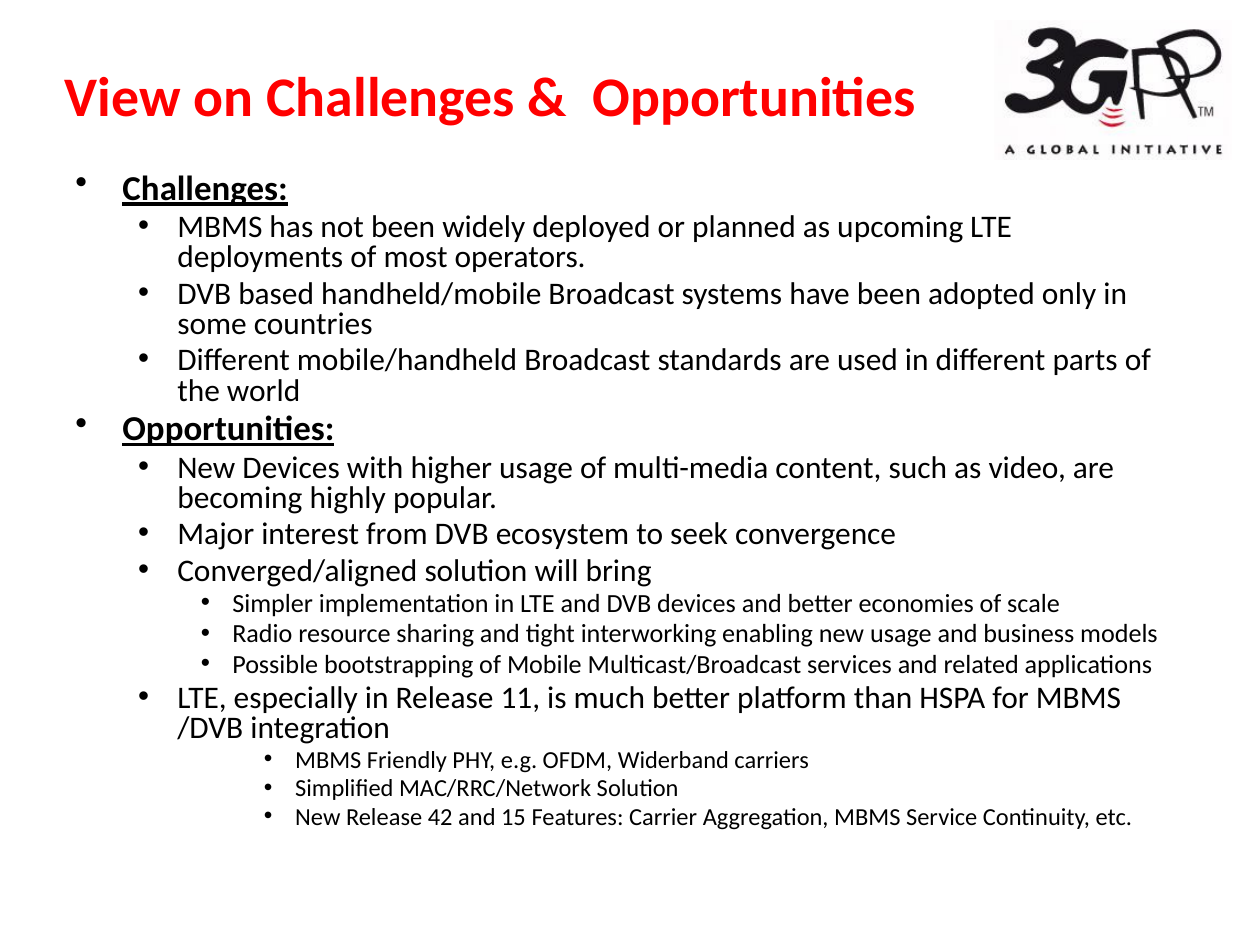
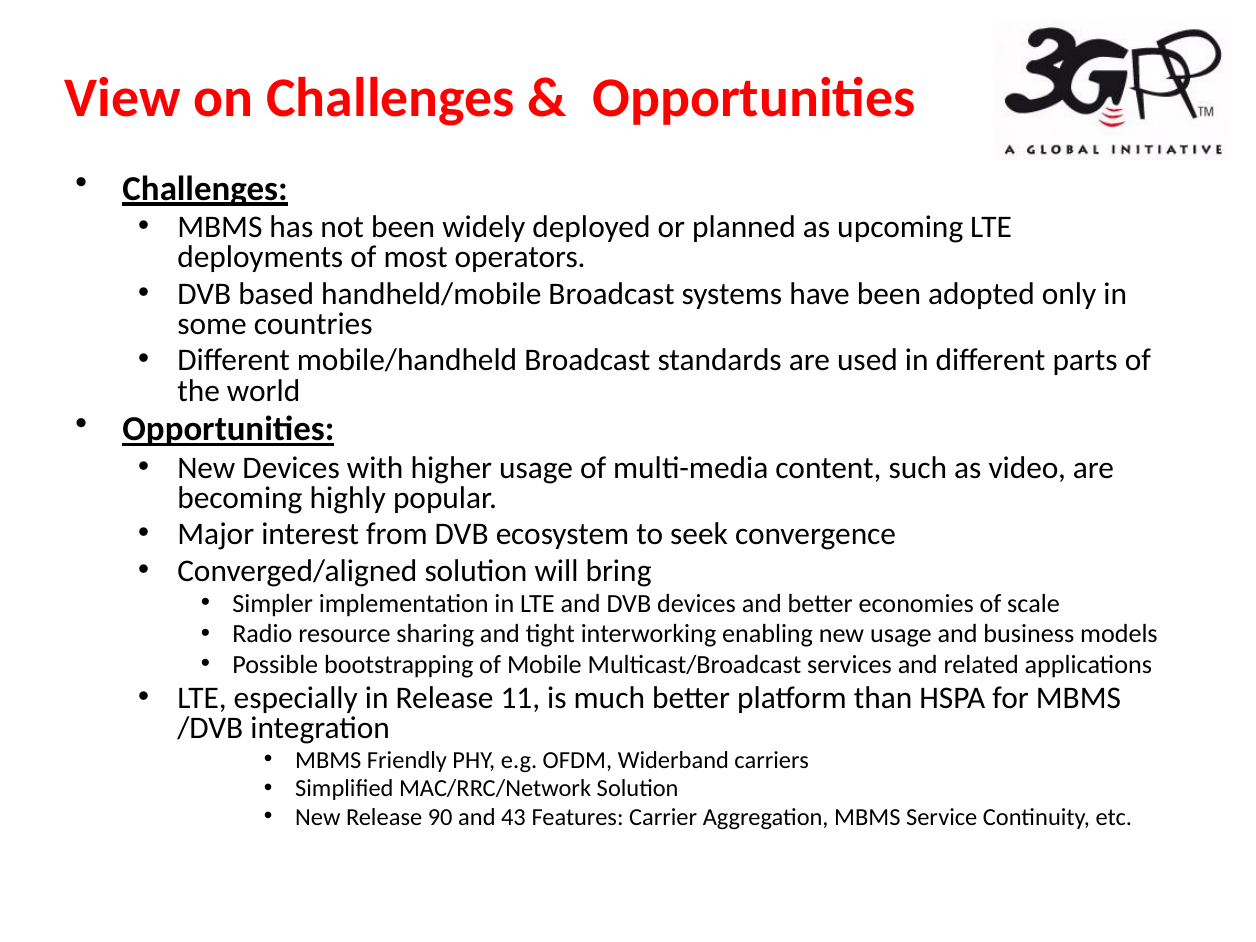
42: 42 -> 90 (440, 817)
15: 15 -> 43 (513, 817)
